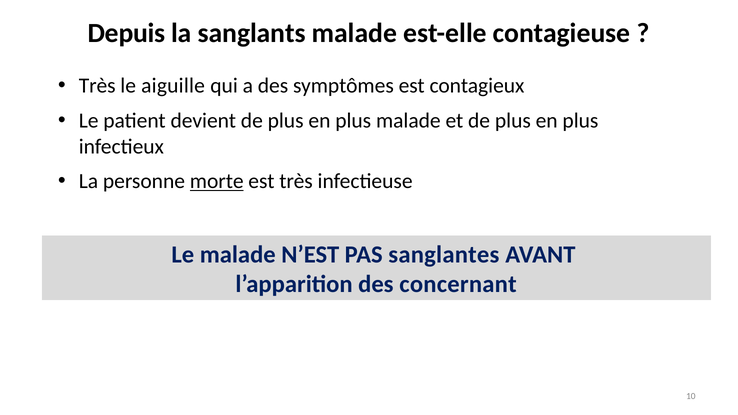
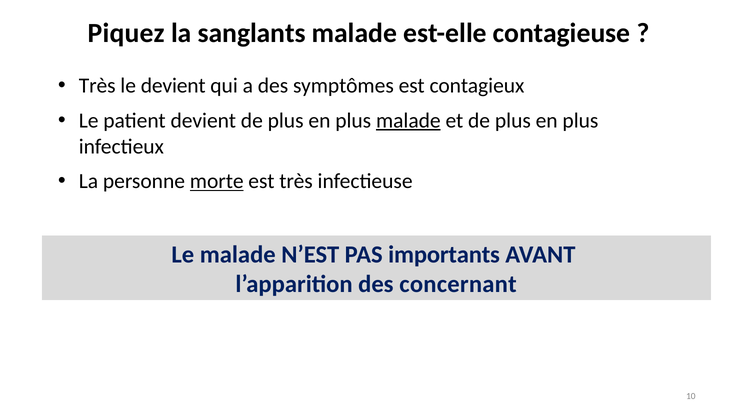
Depuis: Depuis -> Piquez (126, 33)
le aiguille: aiguille -> devient (173, 86)
malade underline: none -> present (408, 121)
sanglantes: sanglantes -> importants (444, 255)
